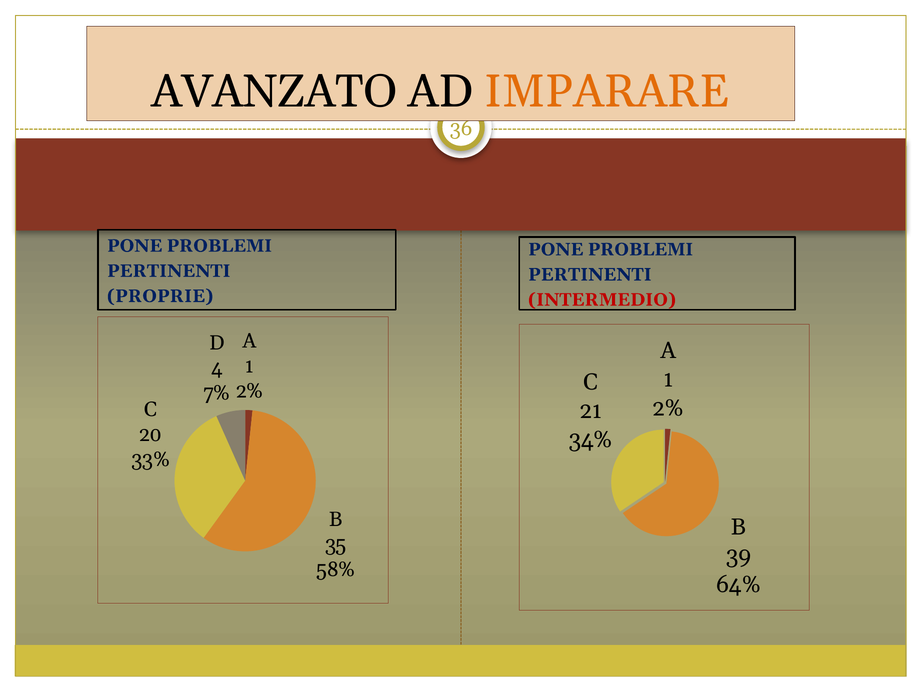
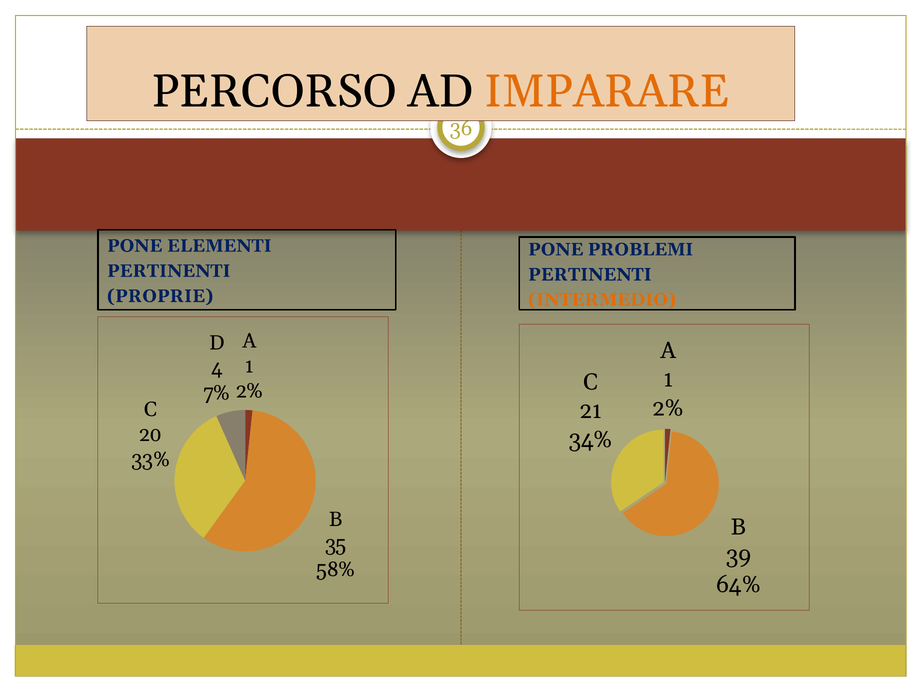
AVANZATO: AVANZATO -> PERCORSO (274, 92)
PROBLEMI: PROBLEMI -> ELEMENTI (219, 246)
INTERMEDIO colour: red -> orange (602, 300)
